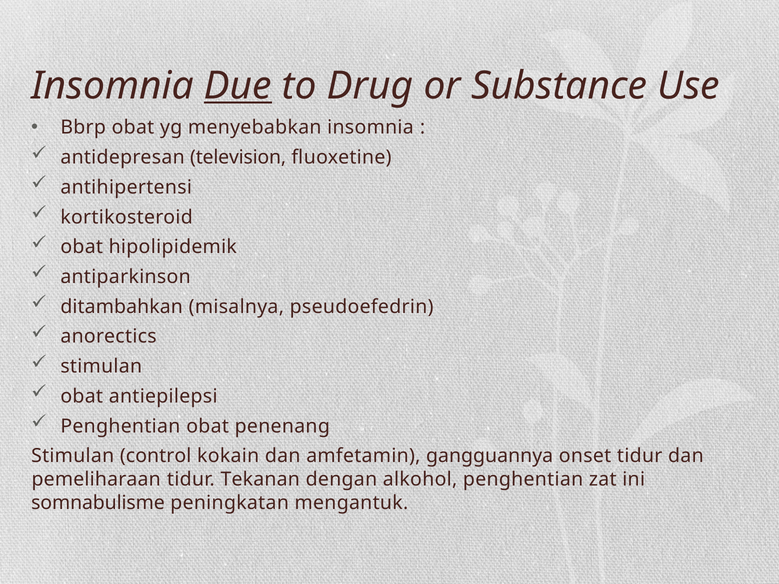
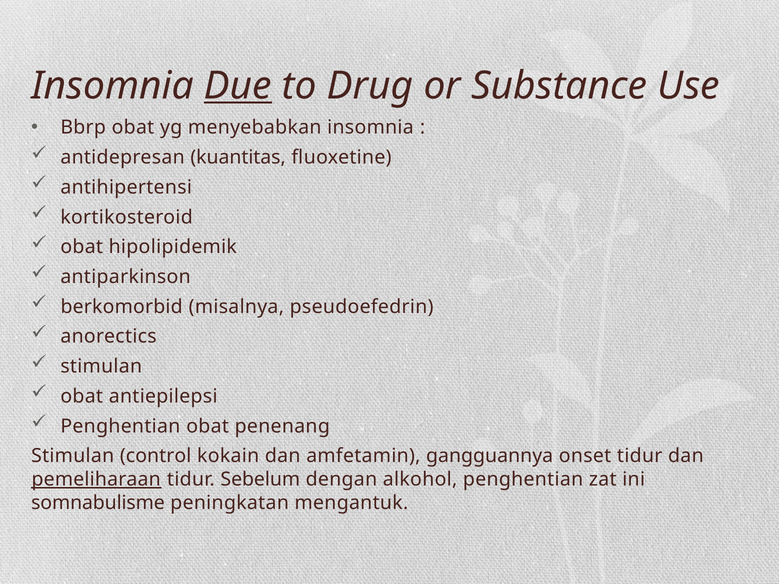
television: television -> kuantitas (238, 157)
ditambahkan: ditambahkan -> berkomorbid (122, 307)
pemeliharaan underline: none -> present (96, 480)
Tekanan: Tekanan -> Sebelum (260, 480)
